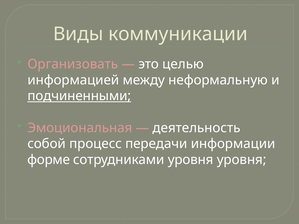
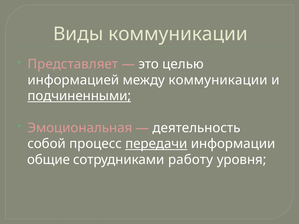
Организовать: Организовать -> Представляет (73, 64)
между неформальную: неформальную -> коммуникации (218, 80)
передачи underline: none -> present (156, 144)
форме: форме -> общие (49, 160)
сотрудниками уровня: уровня -> работу (191, 160)
